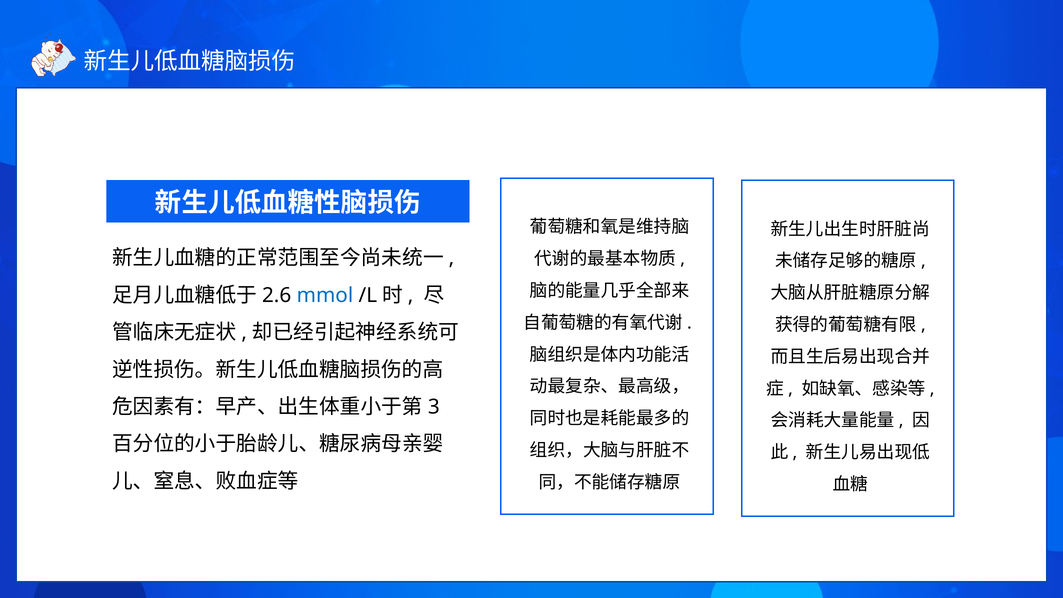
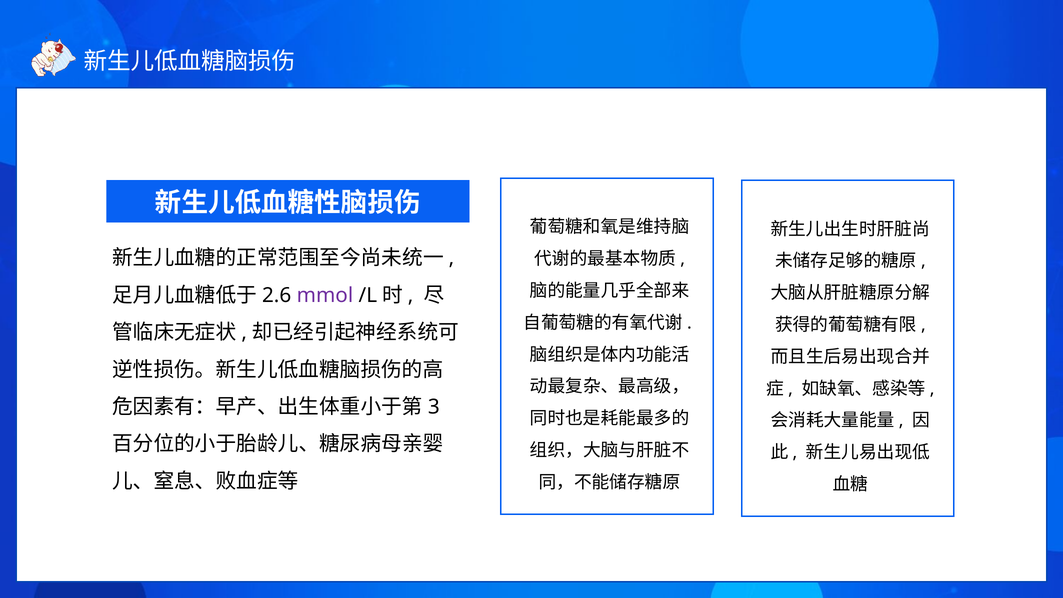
mmol colour: blue -> purple (325, 295)
